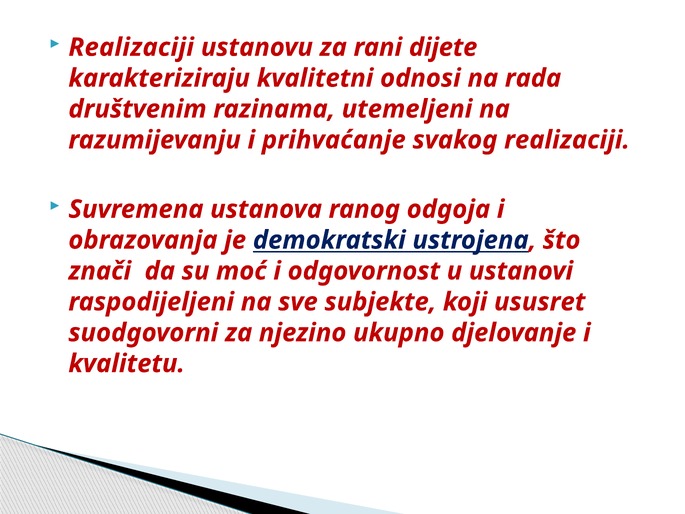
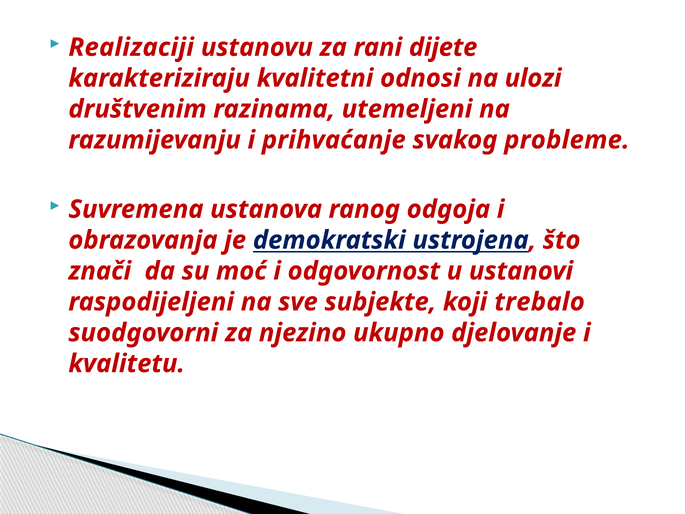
rada: rada -> ulozi (533, 78)
svakog realizaciji: realizaciji -> probleme (567, 140)
ususret: ususret -> trebalo (540, 302)
